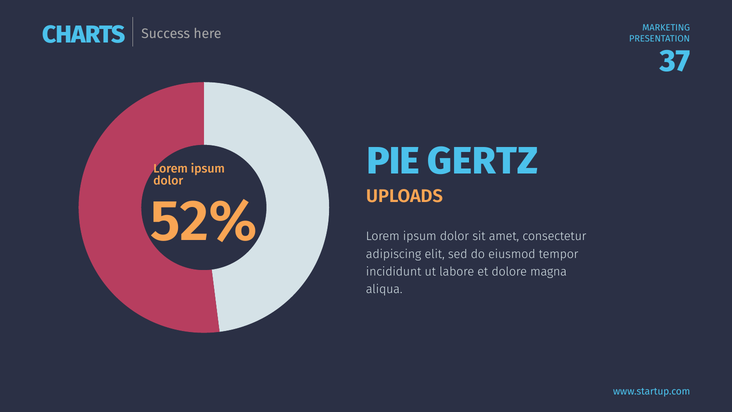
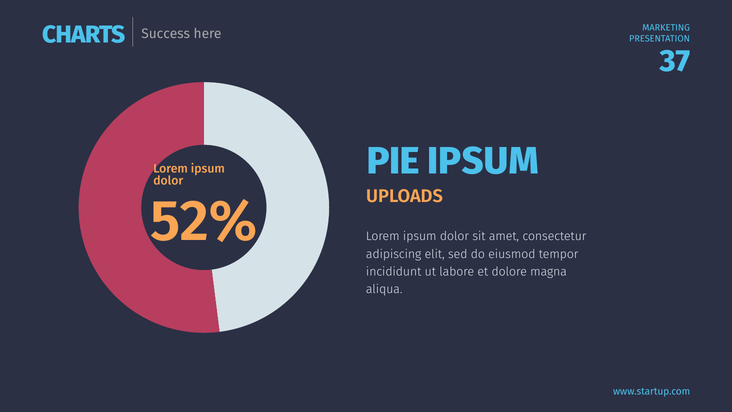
PIE GERTZ: GERTZ -> IPSUM (483, 161)
